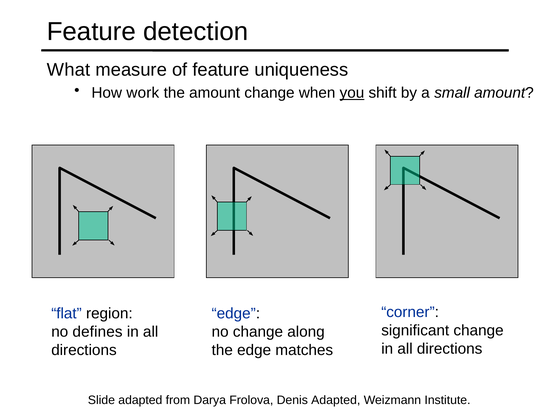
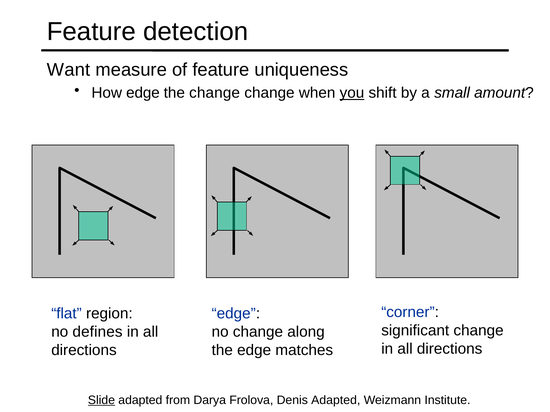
What: What -> Want (69, 70)
How work: work -> edge (143, 93)
the amount: amount -> change (215, 93)
Slide underline: none -> present (101, 400)
